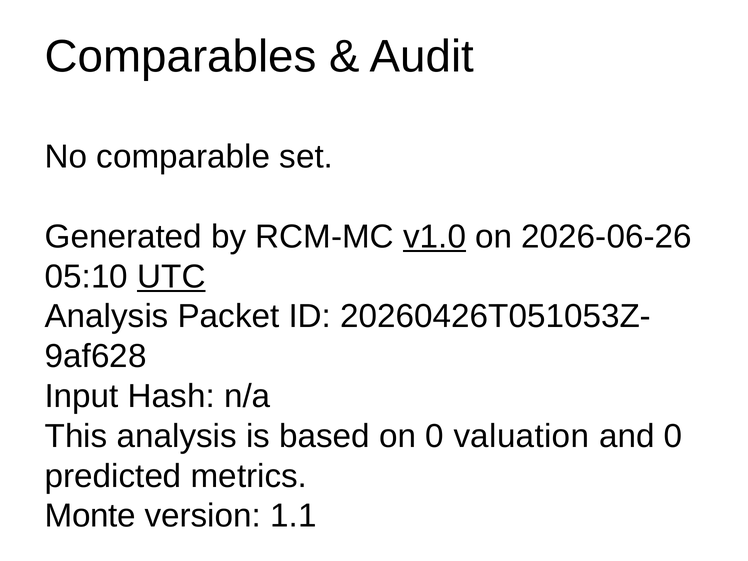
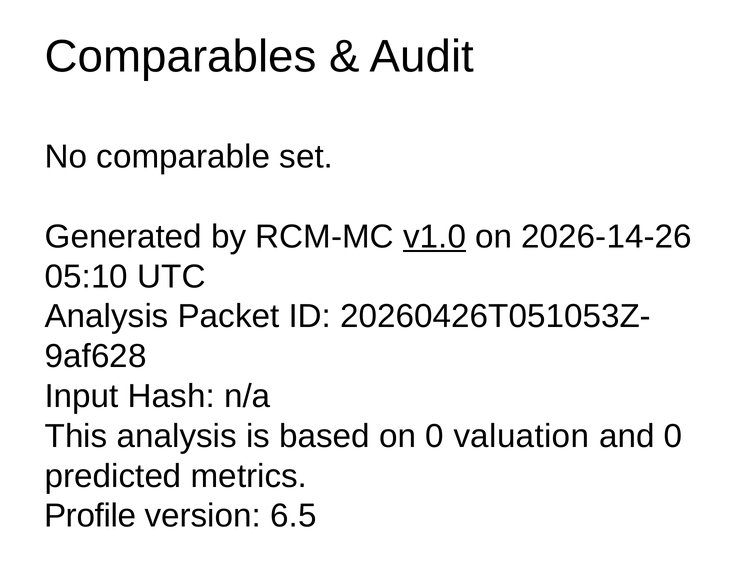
2026-06-26: 2026-06-26 -> 2026-14-26 (607, 237)
UTC underline: present -> none (171, 277)
Monte: Monte -> Profile (90, 516)
1.1: 1.1 -> 6.5 (293, 516)
